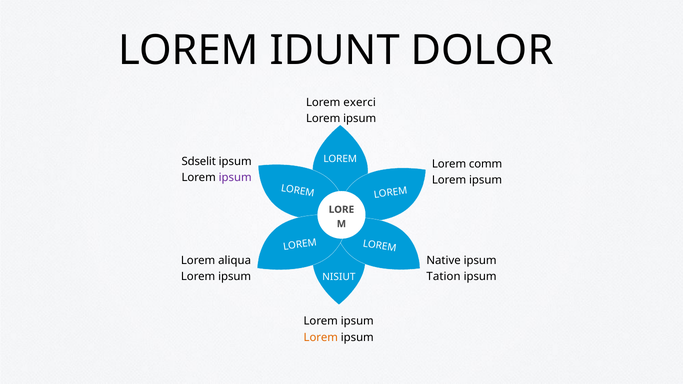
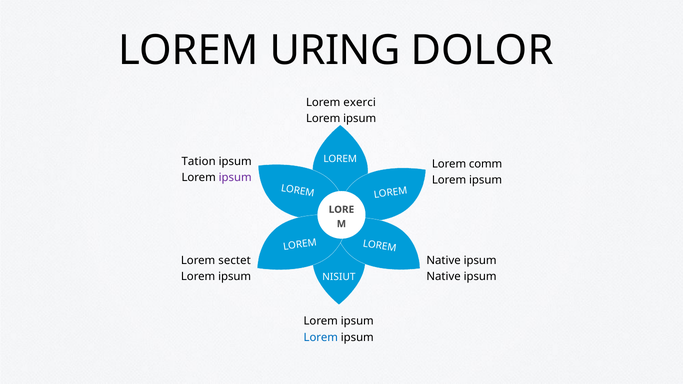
IDUNT: IDUNT -> URING (335, 50)
Sdselit: Sdselit -> Tation (199, 161)
aliqua: aliqua -> sectet (235, 260)
Tation: Tation -> Native (444, 277)
Lorem colour: orange -> blue (321, 338)
